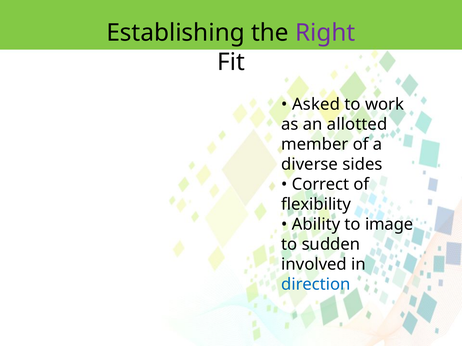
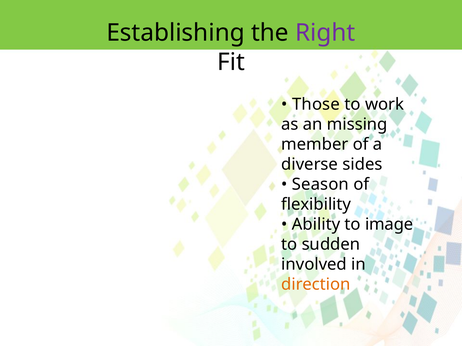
Asked: Asked -> Those (316, 105)
allotted: allotted -> missing (357, 125)
Correct: Correct -> Season (320, 185)
direction colour: blue -> orange (316, 285)
